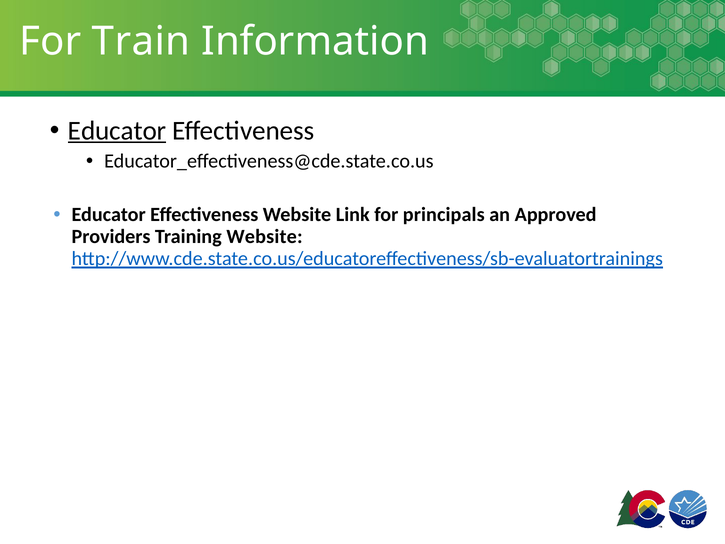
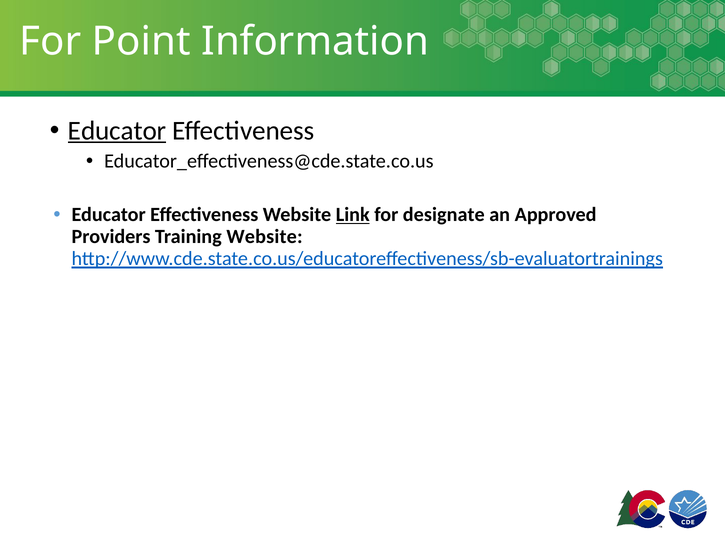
Train: Train -> Point (141, 42)
Link underline: none -> present (353, 215)
principals: principals -> designate (444, 215)
